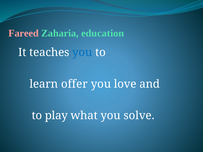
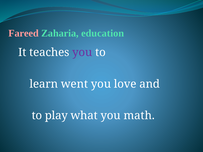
you colour: blue -> purple (82, 53)
offer: offer -> went (74, 84)
solve: solve -> math (139, 116)
